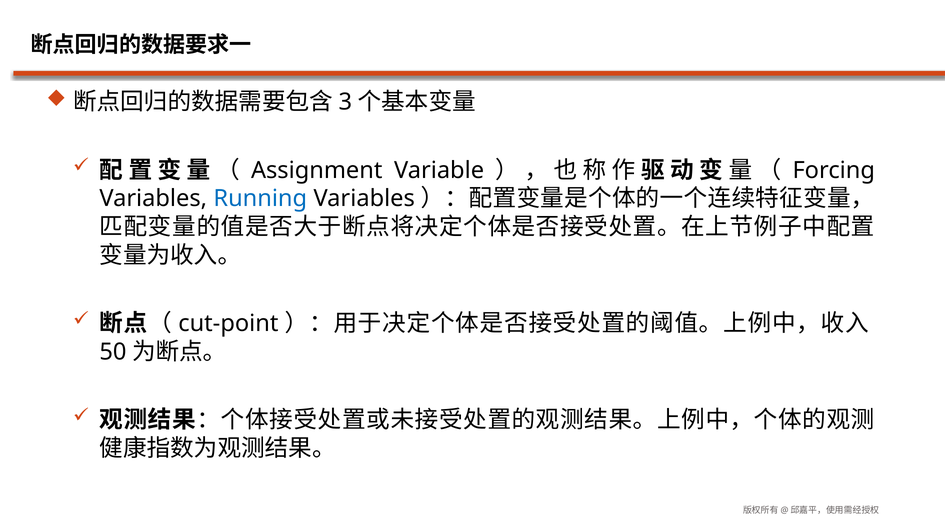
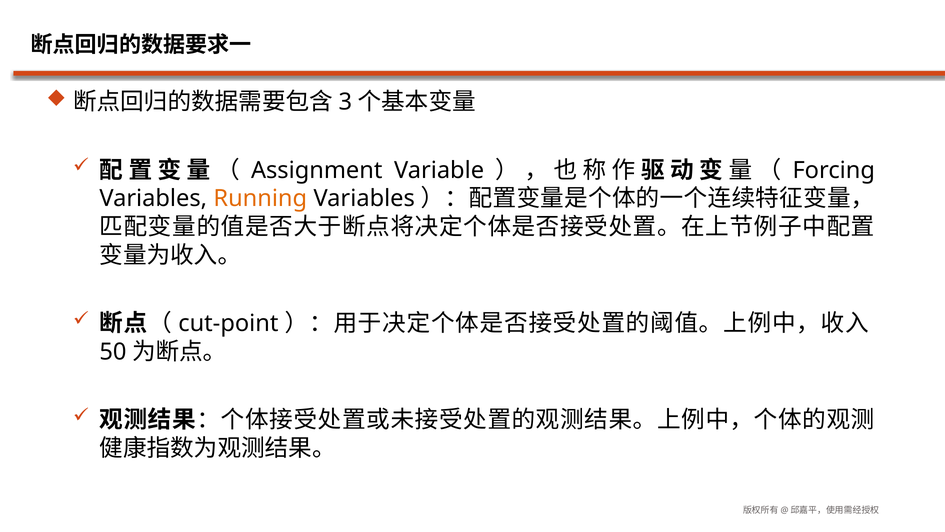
Running colour: blue -> orange (260, 198)
